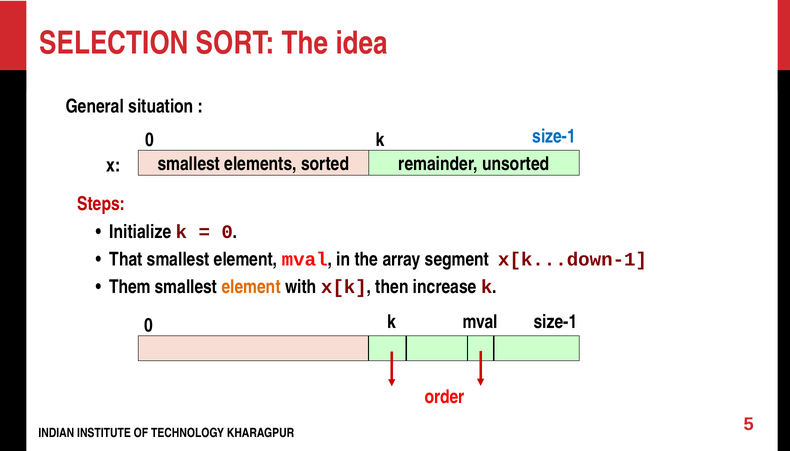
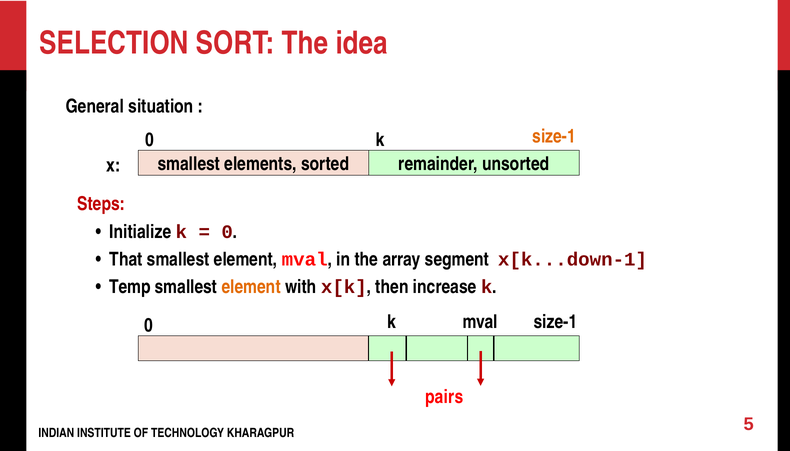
size-1 colour: blue -> orange (554, 137)
Them: Them -> Temp (130, 287)
order: order -> pairs (444, 398)
